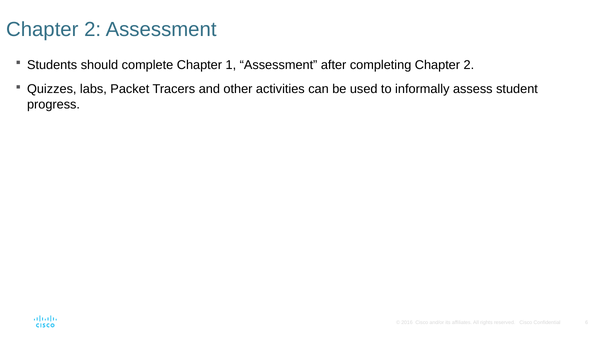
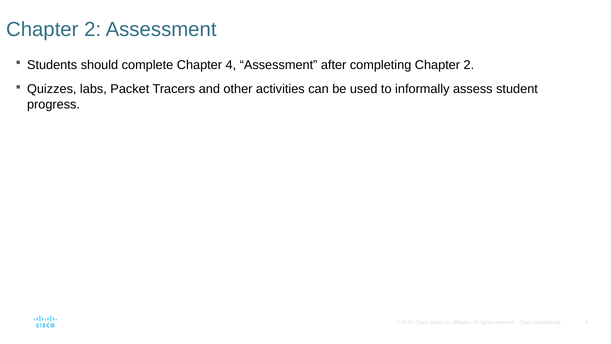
1: 1 -> 4 (231, 65)
